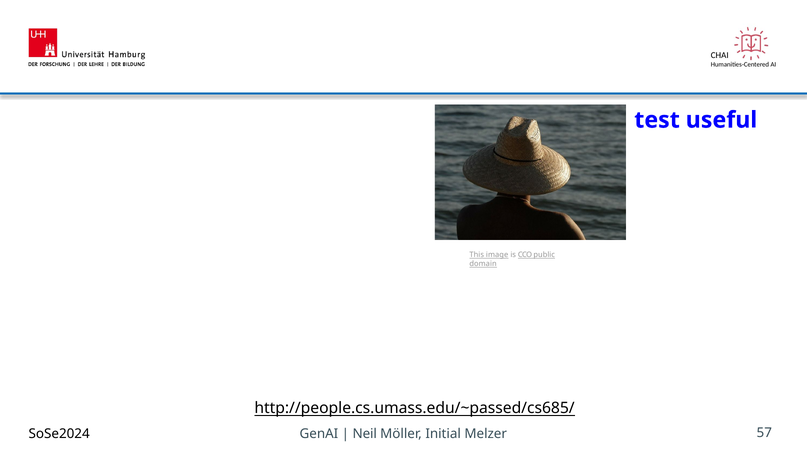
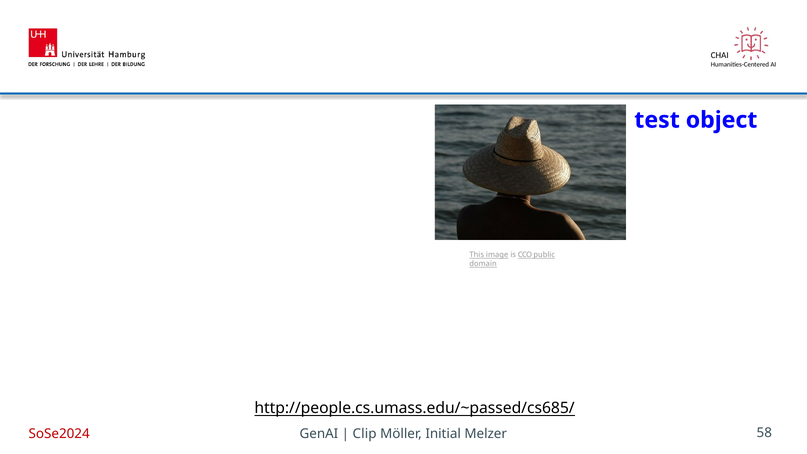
useful: useful -> object (722, 120)
SoSe2024 colour: black -> red (59, 434)
Neil: Neil -> Clip (365, 434)
57: 57 -> 58 (764, 433)
